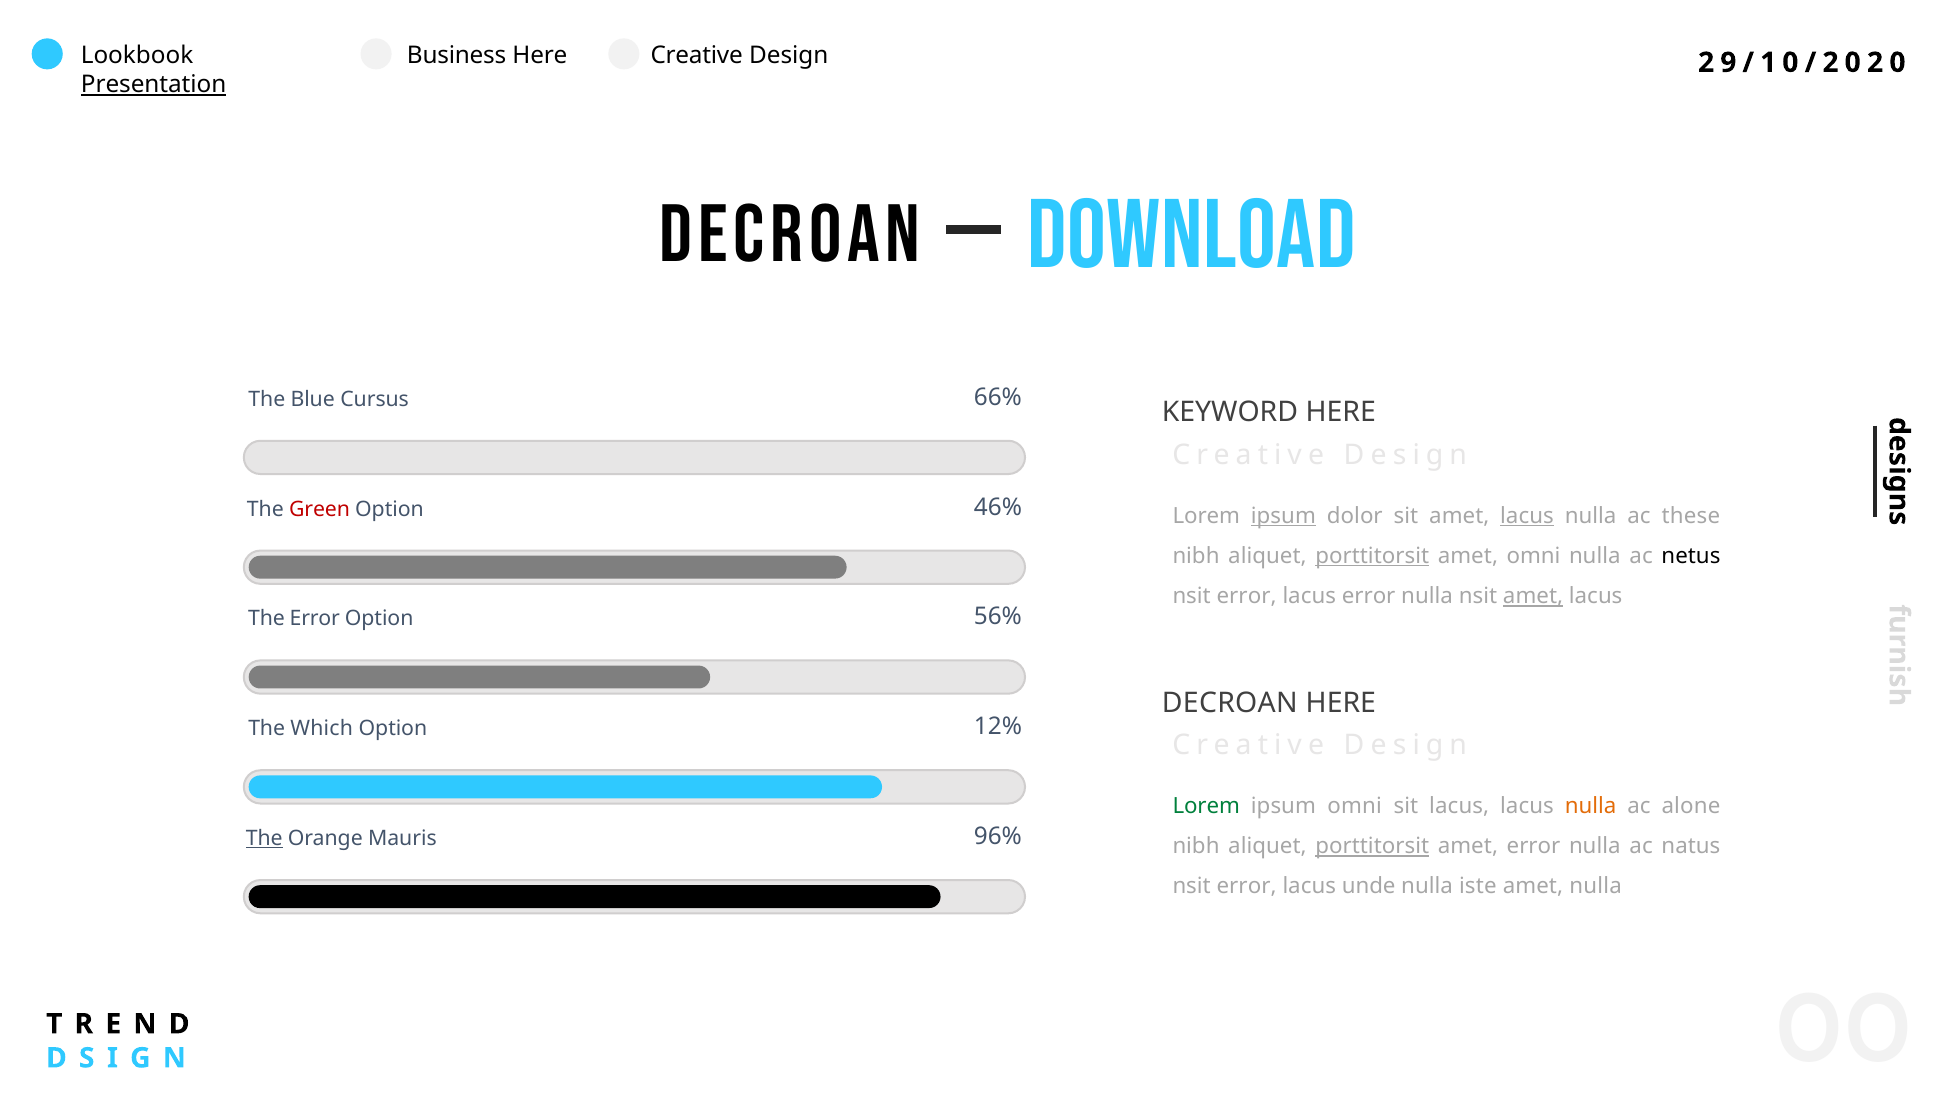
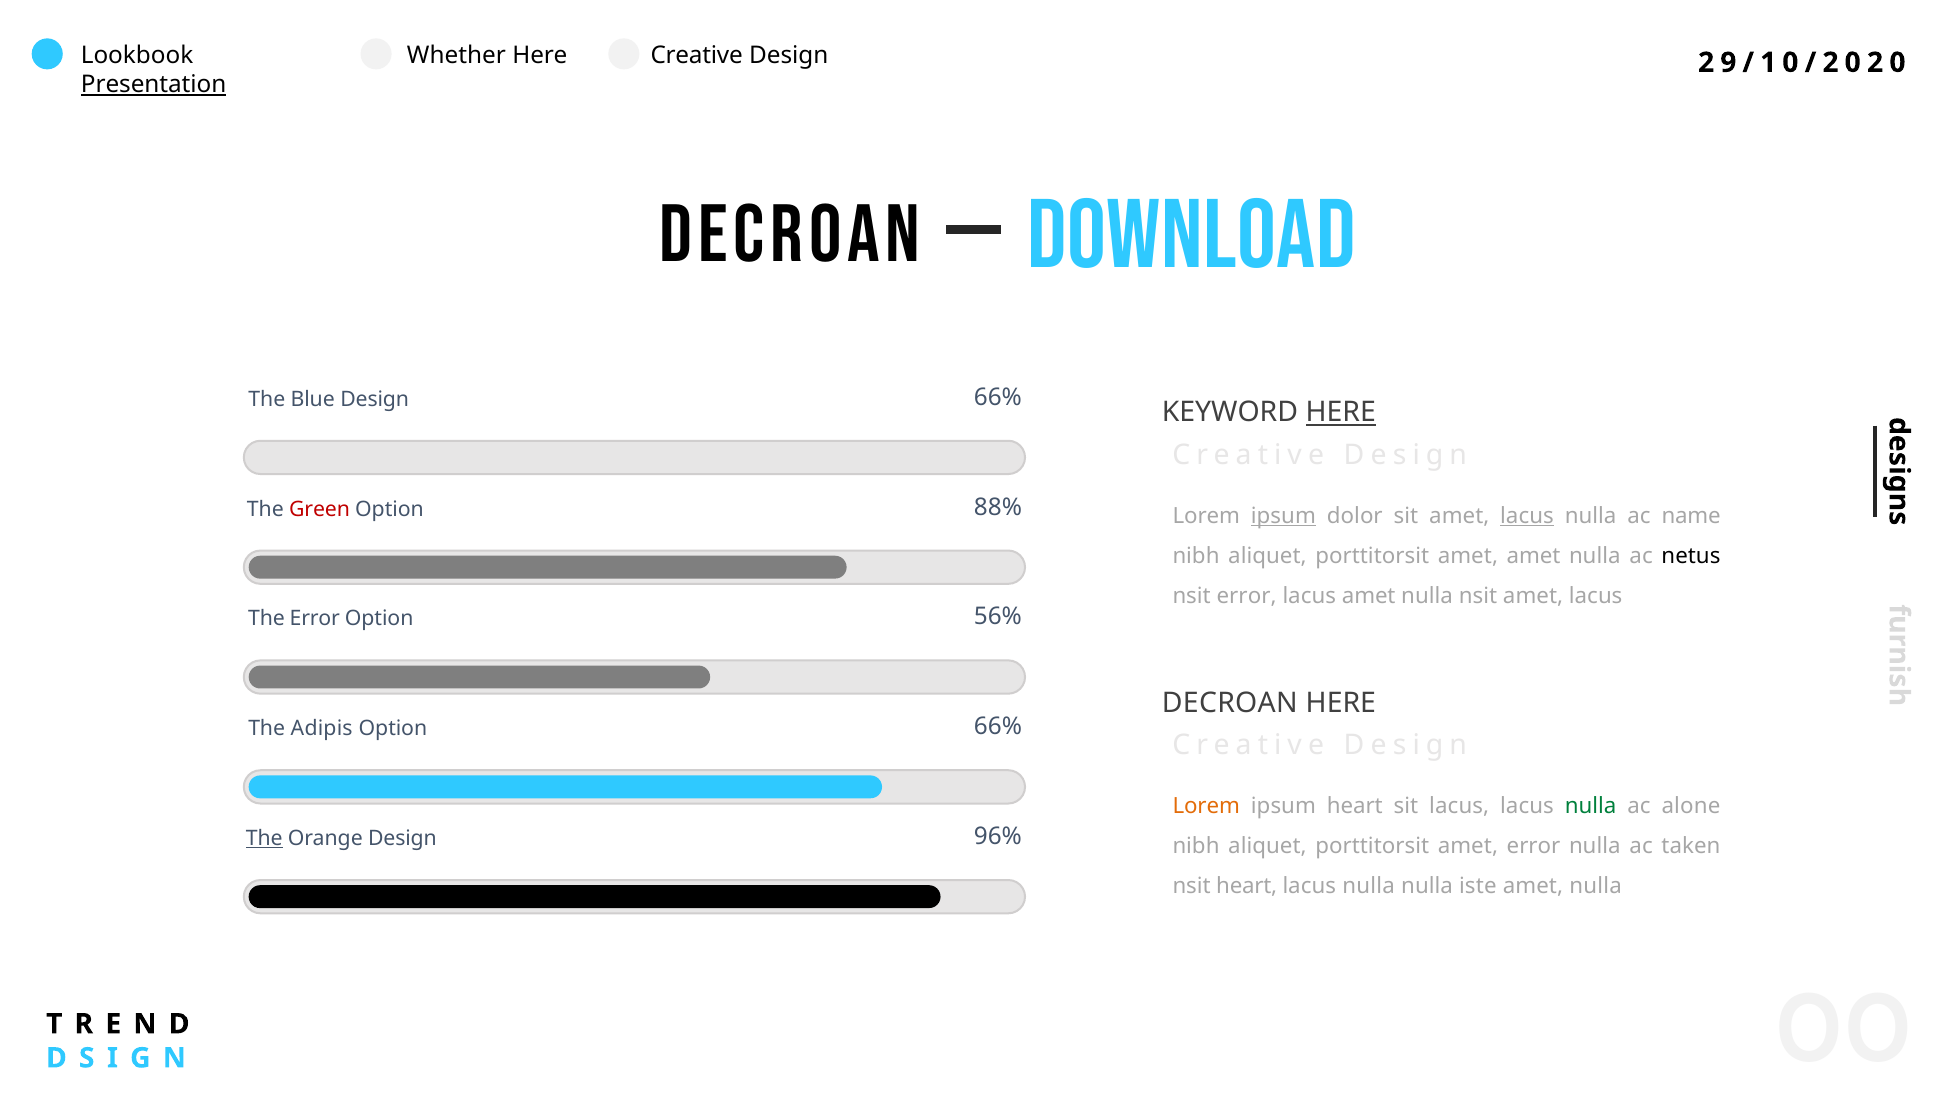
Business: Business -> Whether (456, 55)
Blue Cursus: Cursus -> Design (375, 399)
HERE underline: none -> present (1341, 413)
46%: 46% -> 88% (998, 507)
these: these -> name (1691, 516)
porttitorsit underline: present -> none (1372, 556)
amet omni: omni -> amet (1534, 556)
lacus error: error -> amet (1369, 596)
amet underline: present -> none (1533, 596)
Which: Which -> Adipis (322, 729)
Option 12%: 12% -> 66% (998, 727)
Lorem colour: green -> orange (1206, 806)
ipsum omni: omni -> heart (1355, 806)
nulla colour: orange -> green (1591, 806)
Orange Mauris: Mauris -> Design (402, 839)
porttitorsit underline: present -> none (1372, 847)
natus: natus -> taken (1691, 847)
error: error -> heart (1247, 887)
unde: unde -> nulla (1369, 887)
